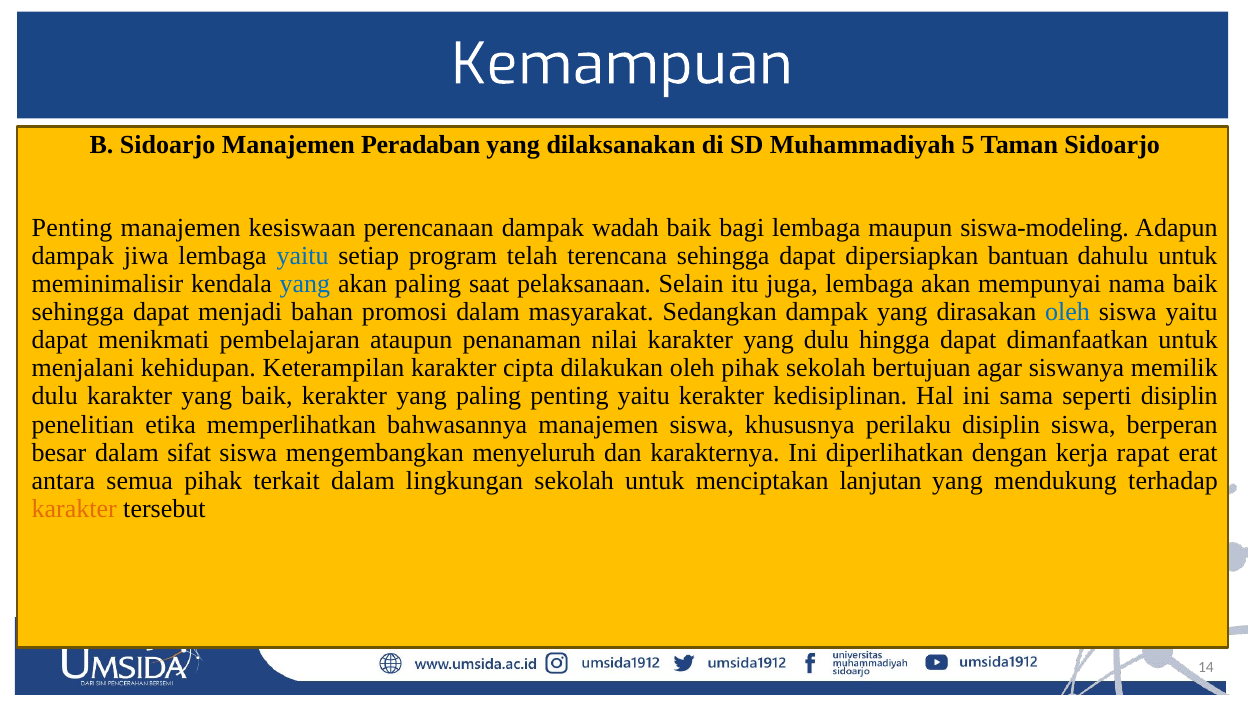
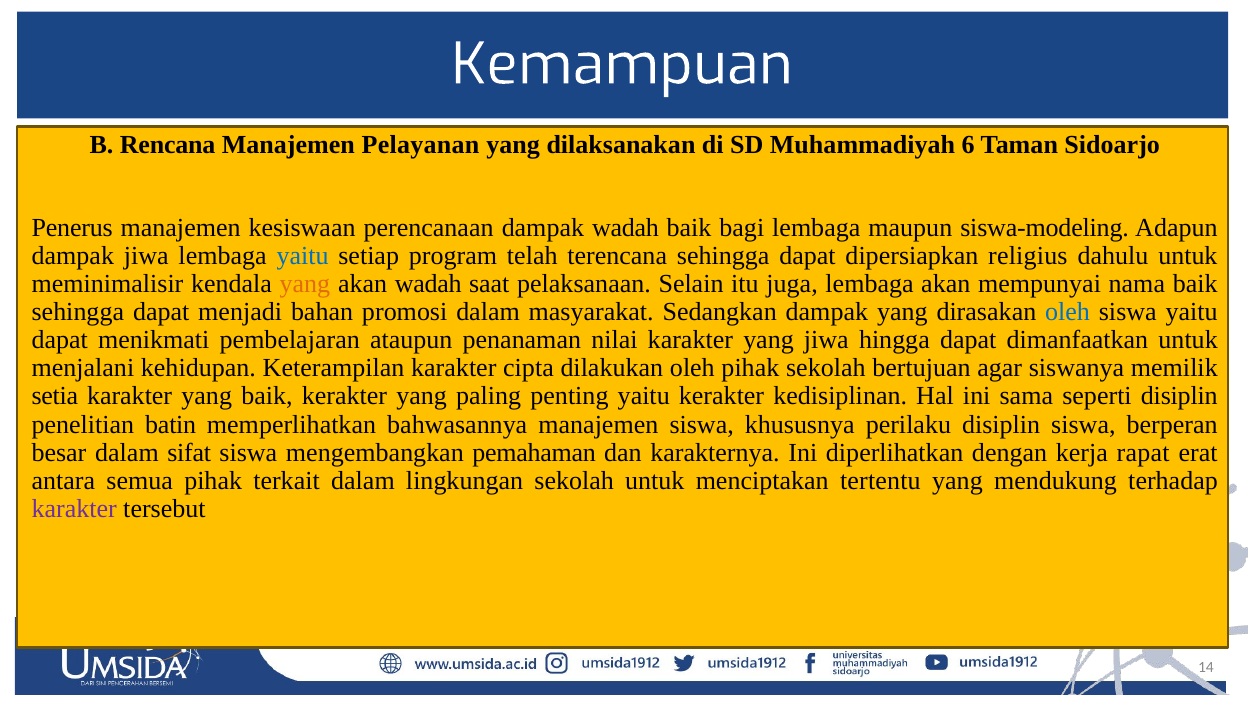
B Sidoarjo: Sidoarjo -> Rencana (168, 145)
Peradaban: Peradaban -> Pelayanan (420, 145)
5: 5 -> 6 (968, 145)
Penting: Penting -> Penerus (72, 228)
bantuan: bantuan -> religius (1028, 256)
yang colour: blue -> orange (305, 284)
akan paling: paling -> wadah (428, 284)
yang dulu: dulu -> jiwa (826, 340)
dulu: dulu -> setia (55, 396)
etika: etika -> batin (171, 424)
menyeluruh: menyeluruh -> pemahaman (534, 453)
lanjutan: lanjutan -> tertentu (880, 481)
karakter colour: orange -> purple (74, 509)
